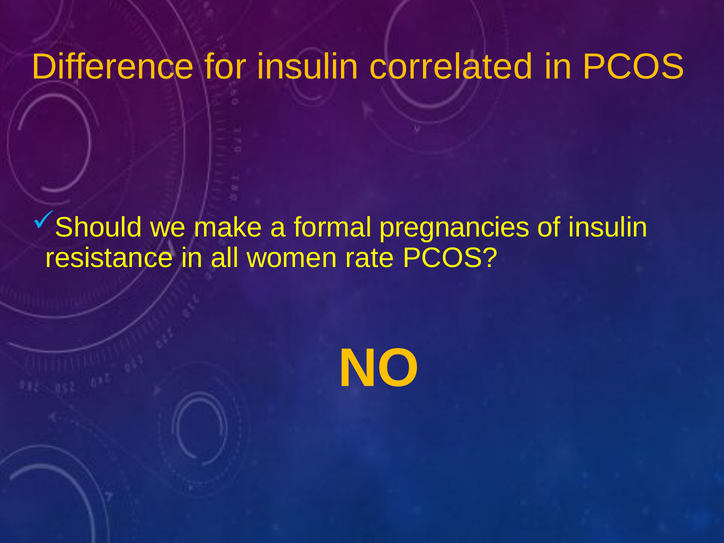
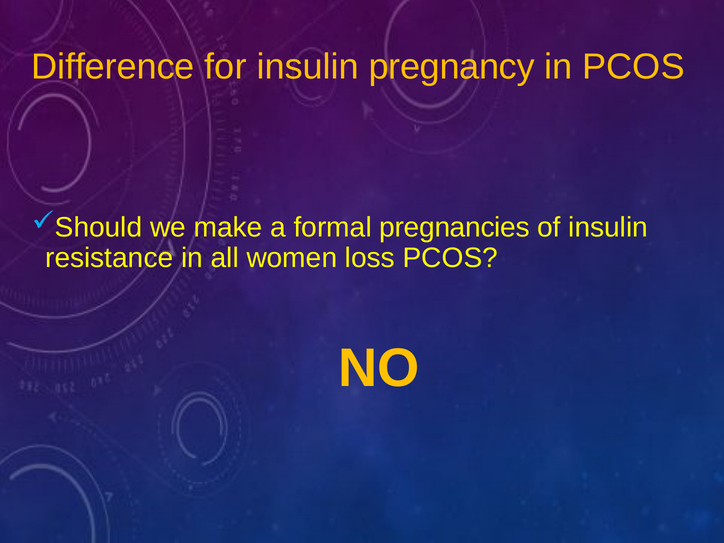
correlated: correlated -> pregnancy (452, 67)
rate: rate -> loss (370, 258)
